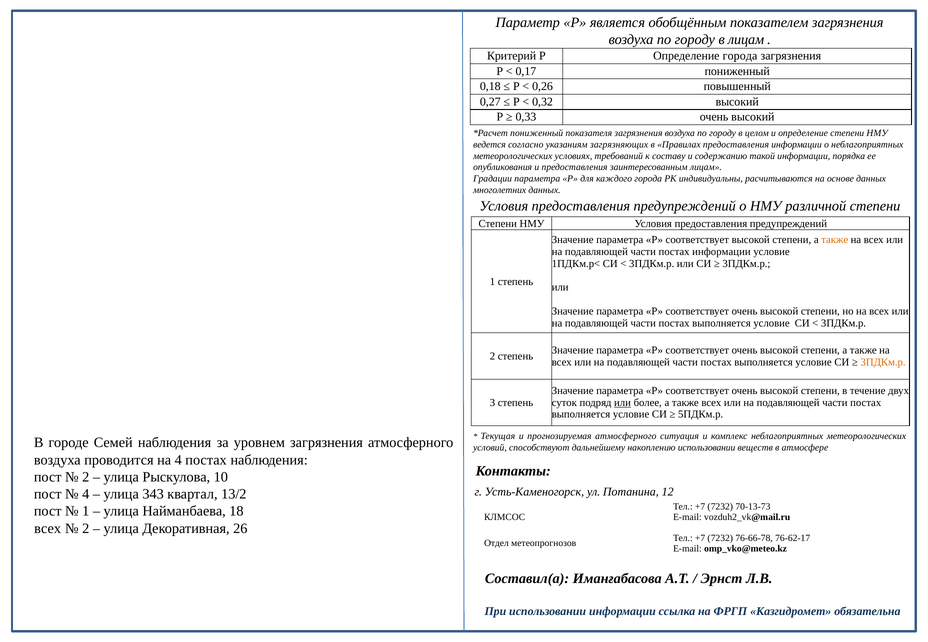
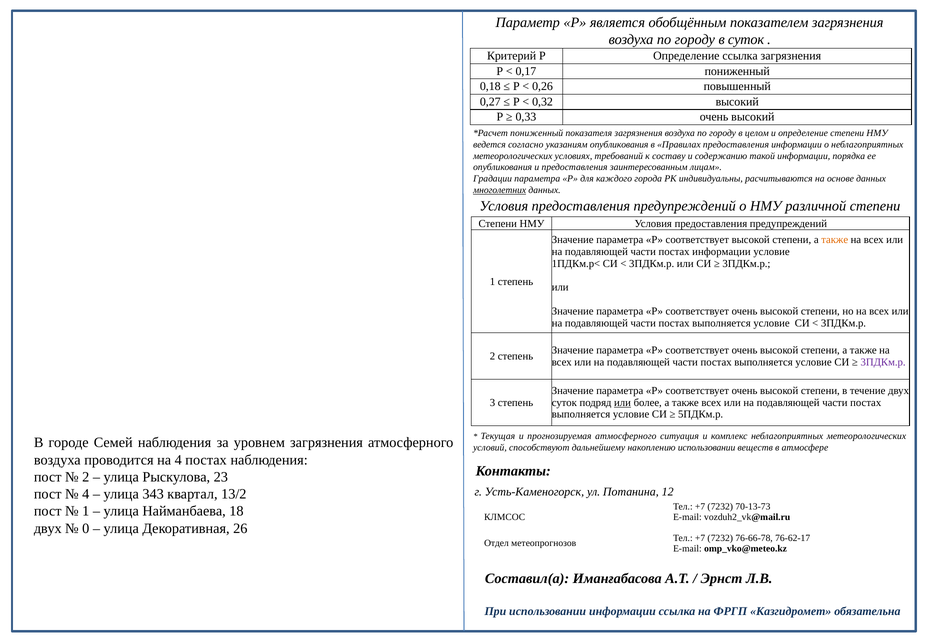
в лицам: лицам -> суток (746, 40)
Определение города: города -> ссылка (740, 56)
указаниям загрязняющих: загрязняющих -> опубликования (619, 145)
многолетних underline: none -> present (500, 190)
3ПДКм.р colour: orange -> purple (883, 362)
10: 10 -> 23 (221, 477)
всех: всех -> двух (48, 529)
2: 2 -> 0 (86, 529)
